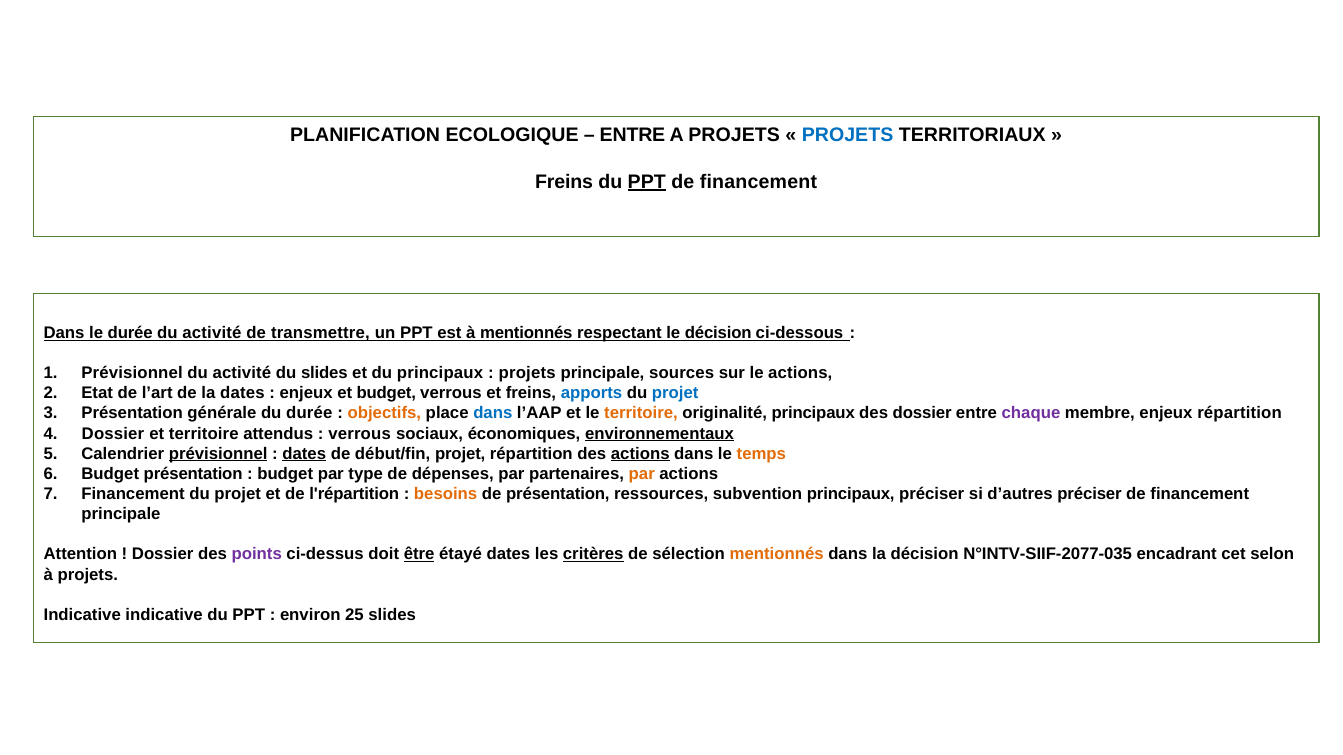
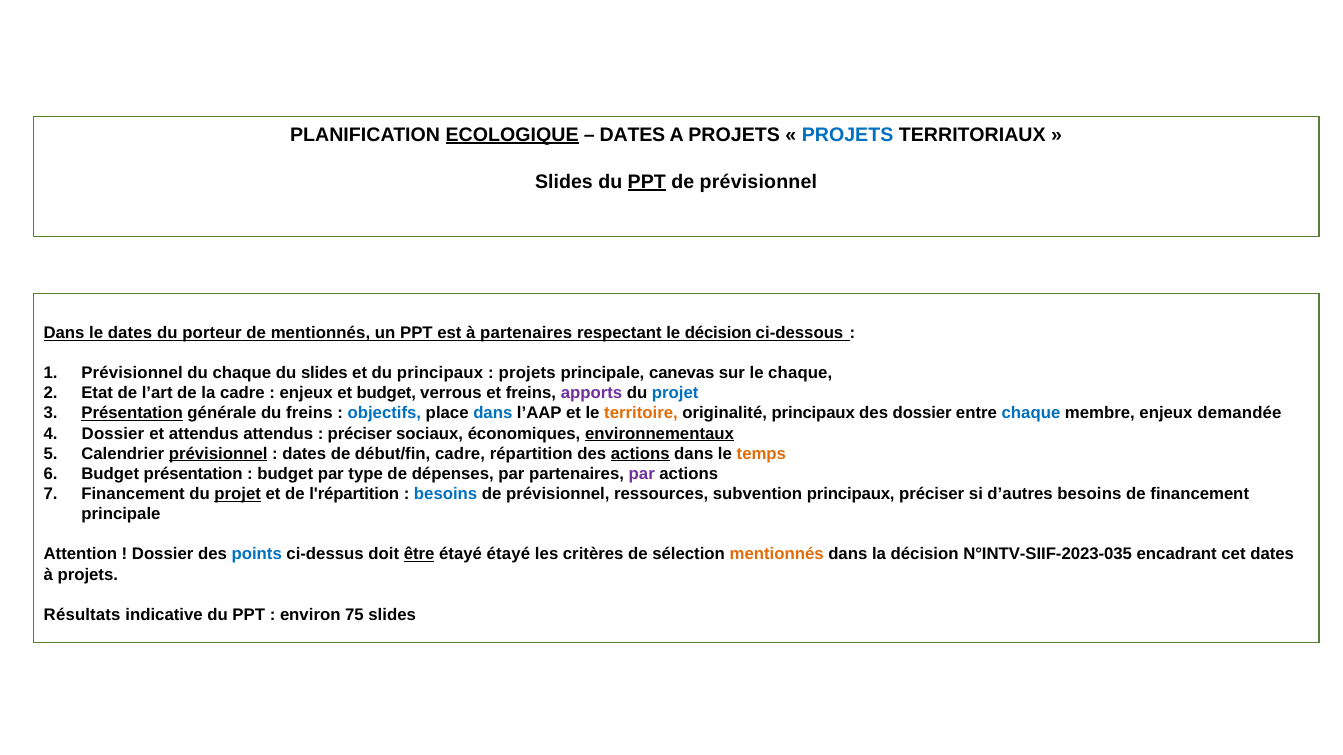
ECOLOGIQUE underline: none -> present (512, 135)
ENTRE: ENTRE -> DATES (633, 135)
Freins: Freins -> Slides (564, 182)
financement: financement -> prévisionnel (758, 182)
le durée: durée -> dates (130, 333)
activité: activité -> porteur (212, 333)
de transmettre: transmettre -> mentionnés (320, 333)
à mentionnés: mentionnés -> partenaires (526, 333)
activité: activité -> chaque (242, 373)
sources: sources -> canevas (682, 373)
le actions: actions -> chaque (800, 373)
la dates: dates -> cadre (242, 394)
apports colour: blue -> purple (592, 394)
Présentation underline: none -> present (132, 414)
du durée: durée -> freins (309, 414)
objectifs colour: orange -> blue (384, 414)
chaque colour: purple -> blue (1031, 414)
enjeux répartition: répartition -> demandée (1240, 414)
et territoire: territoire -> attendus (204, 434)
verrous: verrous -> préciser (360, 434)
dates underline: present -> none (304, 454)
début/fin projet: projet -> cadre (460, 454)
par colour: orange -> purple (642, 474)
projet underline: none -> present (238, 494)
besoins colour: orange -> blue (446, 494)
présentation: présentation -> prévisionnel (558, 494)
d’autres préciser: préciser -> besoins (1089, 494)
points colour: purple -> blue (257, 555)
étayé dates: dates -> étayé (508, 555)
critères underline: present -> none (593, 555)
N°INTV-SIIF-2077-035: N°INTV-SIIF-2077-035 -> N°INTV-SIIF-2023-035 (1048, 555)
cet selon: selon -> dates (1272, 555)
Indicative: Indicative -> Résultats (82, 615)
25: 25 -> 75 (354, 615)
